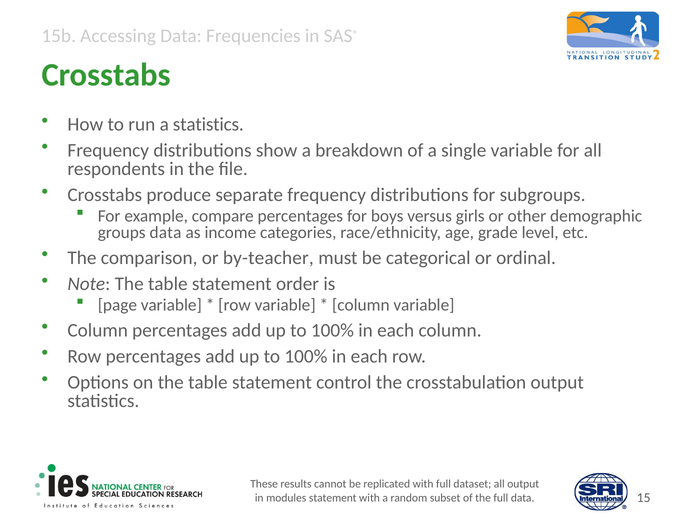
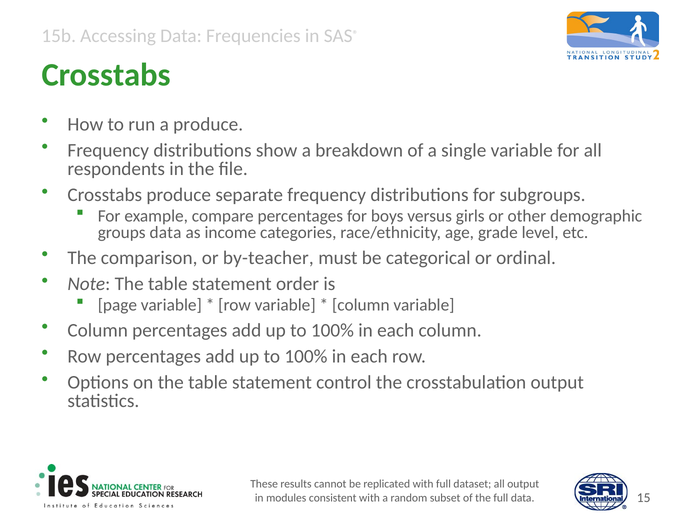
a statistics: statistics -> produce (208, 124)
modules statement: statement -> consistent (333, 498)
